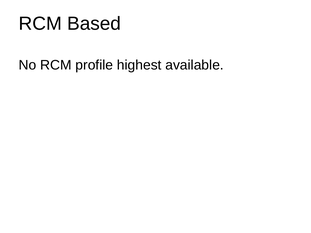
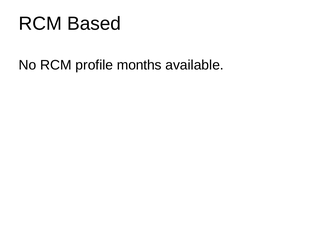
highest: highest -> months (139, 65)
